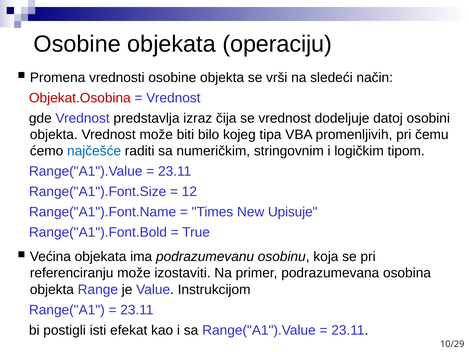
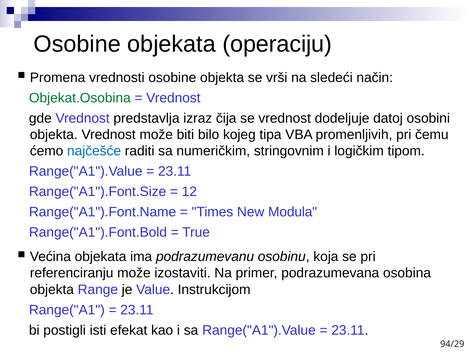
Objekat.Osobina colour: red -> green (80, 98)
Upisuje: Upisuje -> Modula (293, 212)
10/29: 10/29 -> 94/29 (452, 344)
